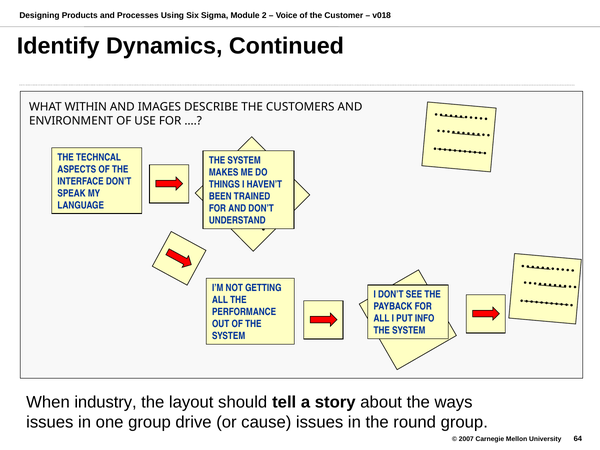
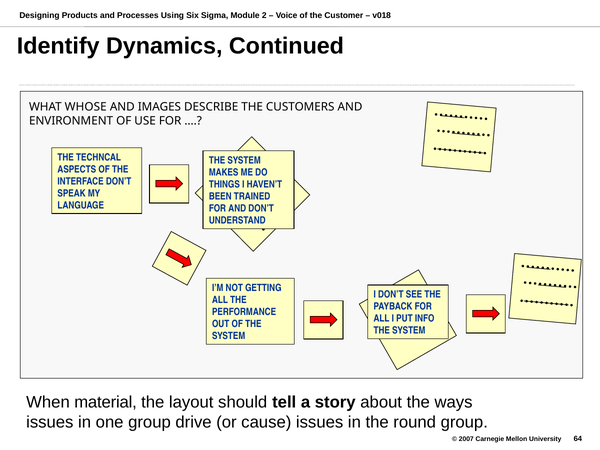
WITHIN: WITHIN -> WHOSE (86, 107)
industry: industry -> material (106, 402)
